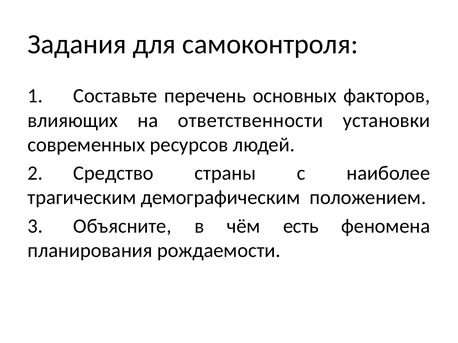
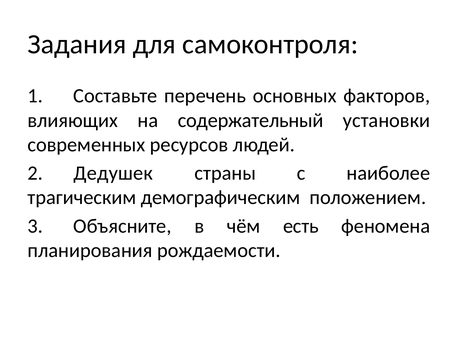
ответственности: ответственности -> содержательный (251, 121)
Средство: Средство -> Дедушек (113, 173)
